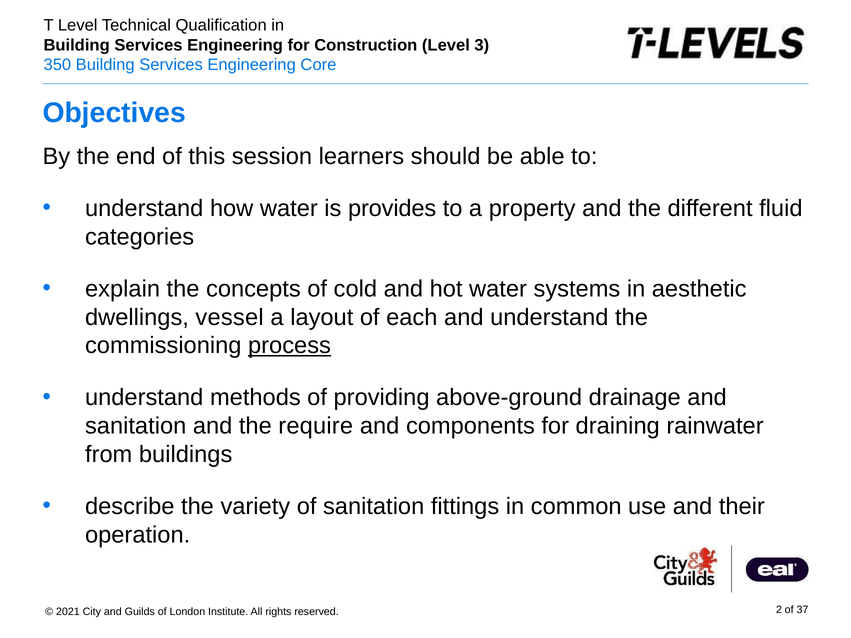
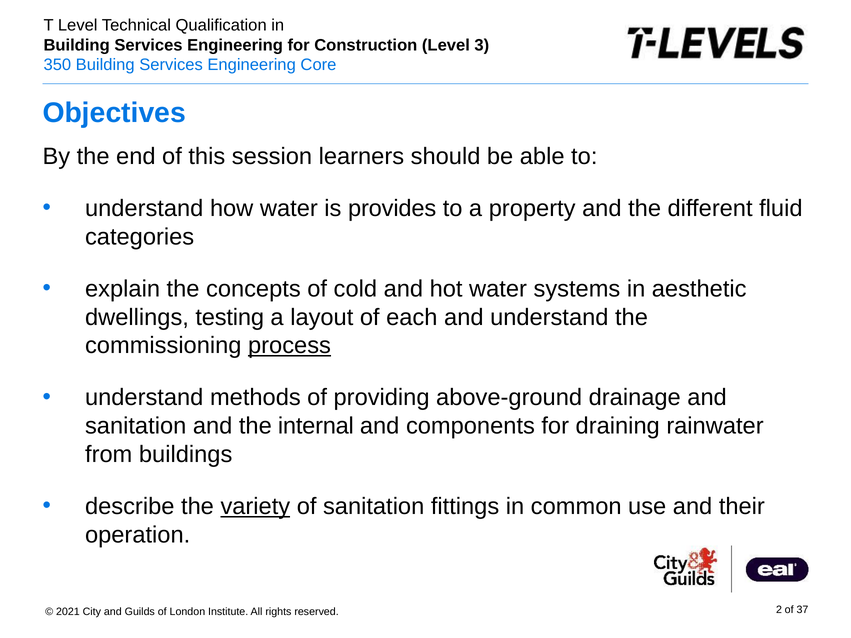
vessel: vessel -> testing (230, 317)
require: require -> internal (316, 426)
variety underline: none -> present (255, 507)
